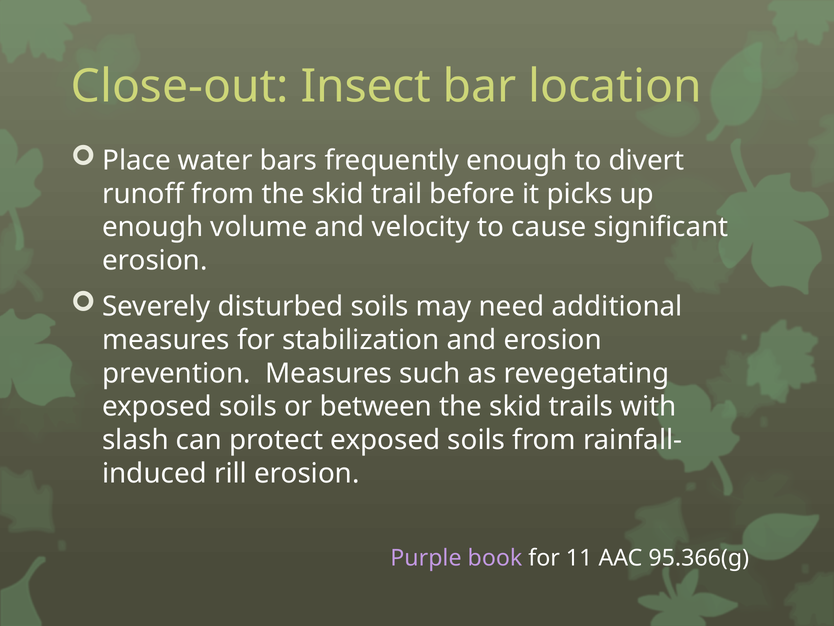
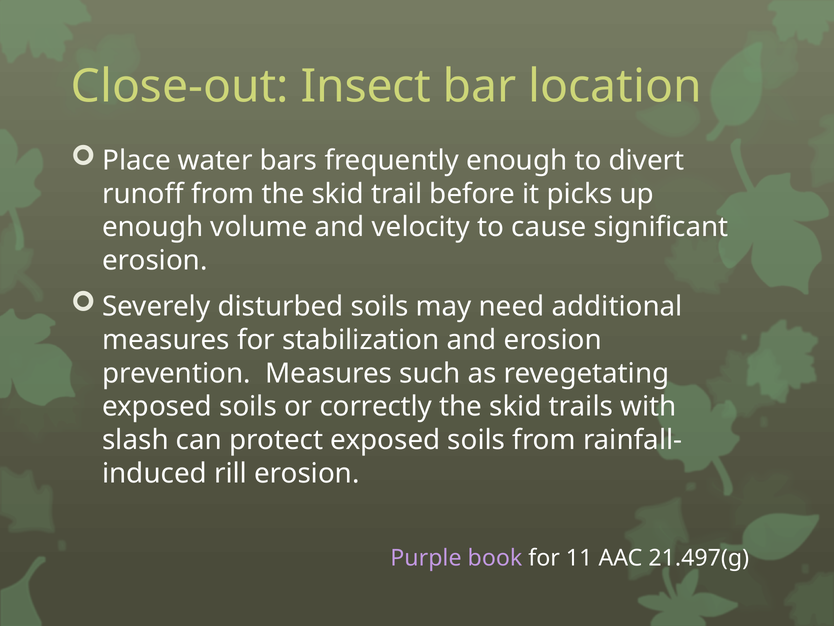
between: between -> correctly (376, 406)
95.366(g: 95.366(g -> 21.497(g (699, 558)
